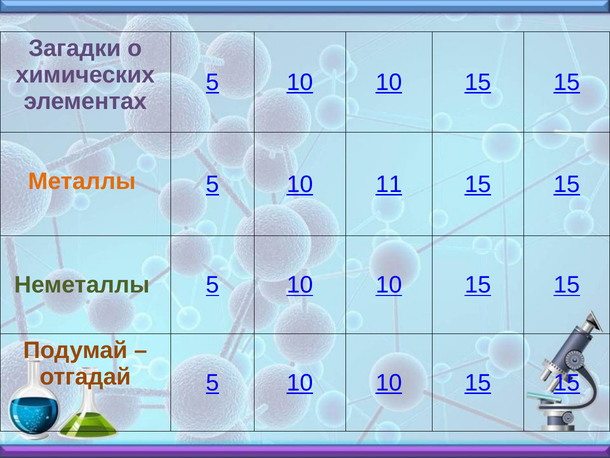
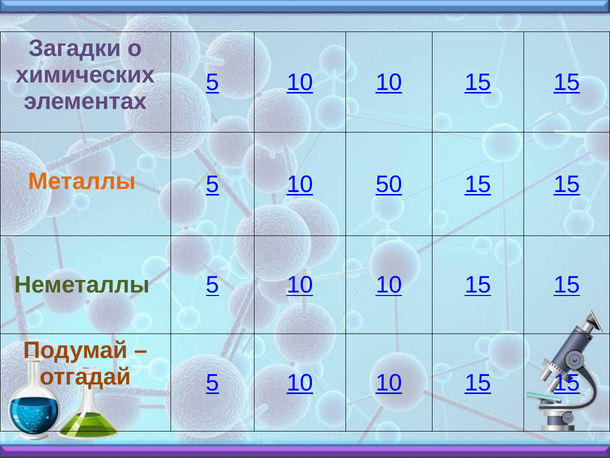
11: 11 -> 50 (389, 184)
